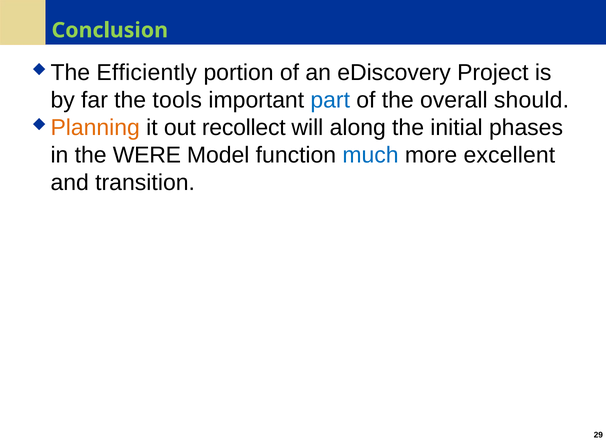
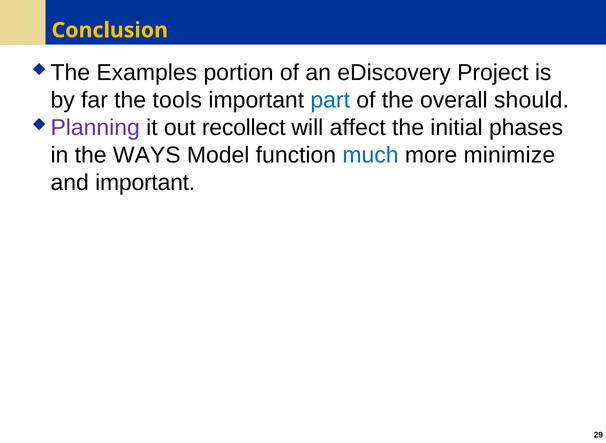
Conclusion colour: light green -> yellow (110, 30)
Efficiently: Efficiently -> Examples (147, 73)
Planning colour: orange -> purple (95, 128)
along: along -> affect (358, 128)
WERE: WERE -> WAYS (147, 156)
excellent: excellent -> minimize (509, 156)
and transition: transition -> important (145, 183)
